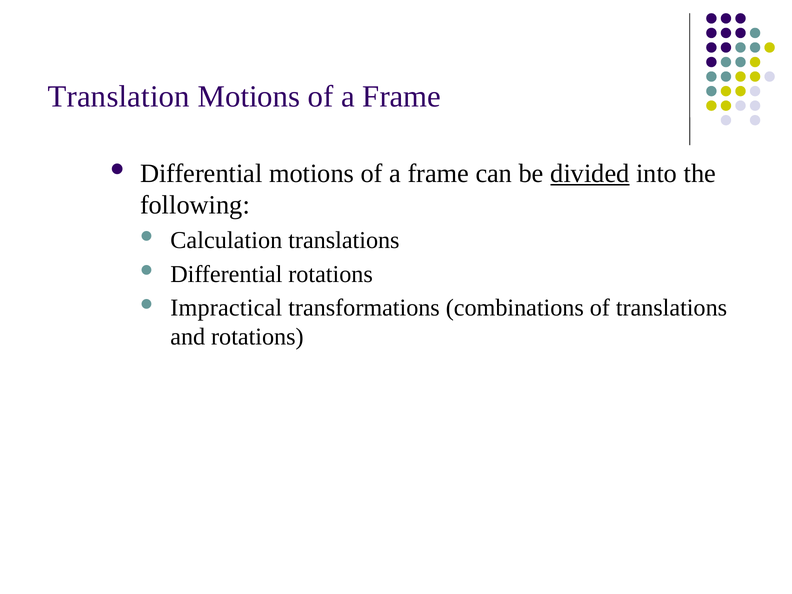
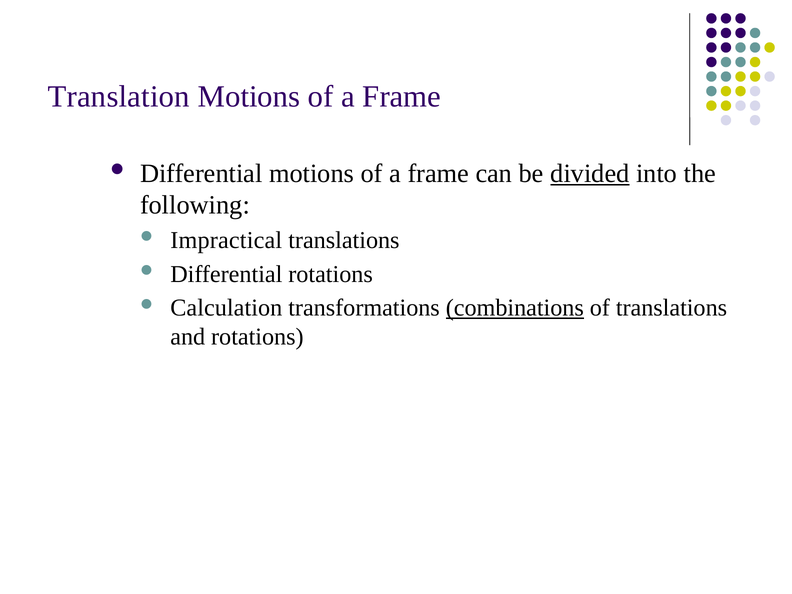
Calculation: Calculation -> Impractical (226, 240)
Impractical: Impractical -> Calculation (226, 308)
combinations underline: none -> present (515, 308)
